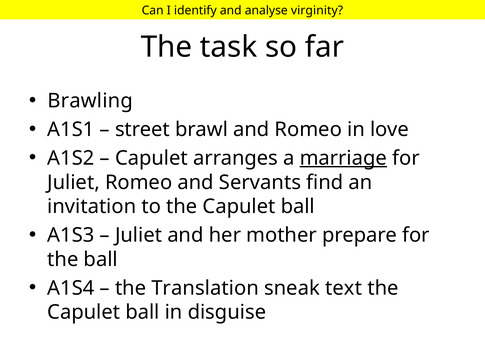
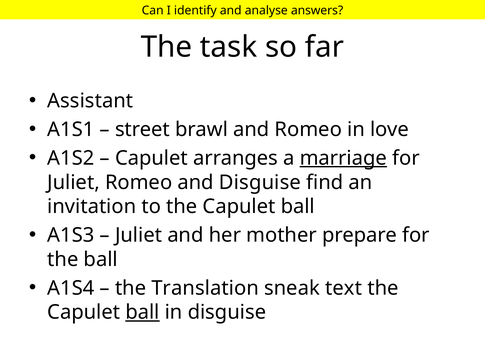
virginity: virginity -> answers (317, 10)
Brawling: Brawling -> Assistant (90, 101)
and Servants: Servants -> Disguise (260, 182)
ball underline: none -> present (142, 312)
